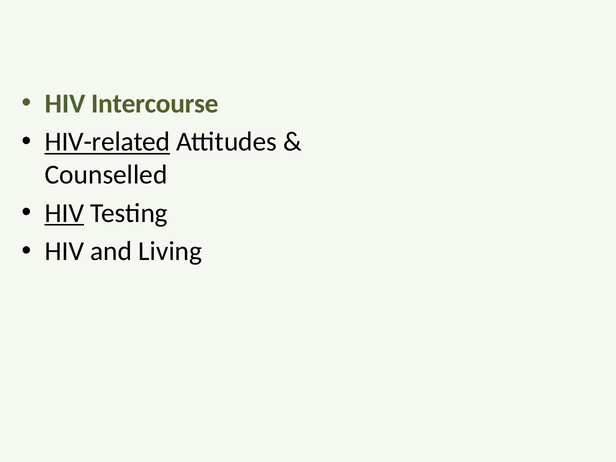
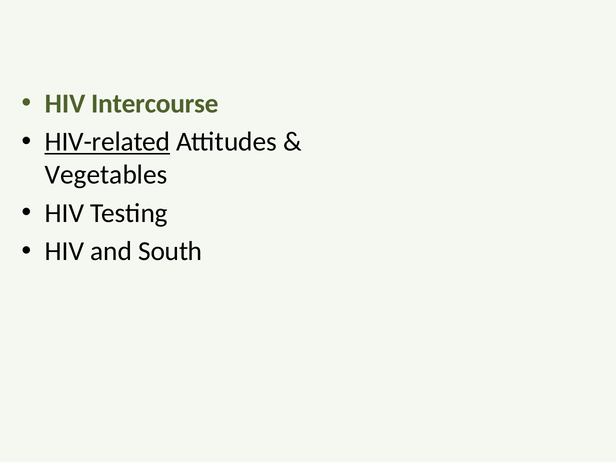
Counselled: Counselled -> Vegetables (106, 175)
HIV underline: present -> none (64, 213)
Living: Living -> South (170, 251)
